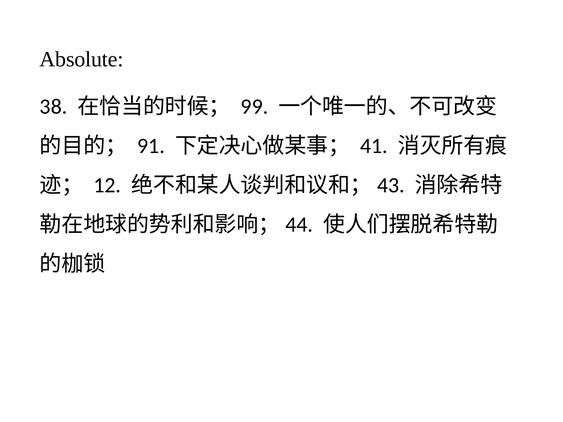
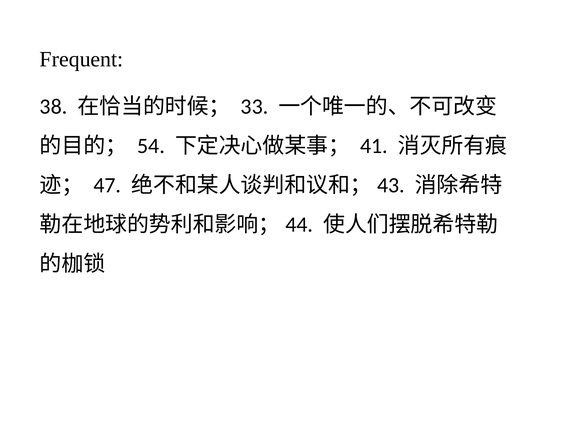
Absolute: Absolute -> Frequent (81, 59)
99: 99 -> 33 (254, 107)
91: 91 -> 54 (151, 146)
12: 12 -> 47 (107, 185)
